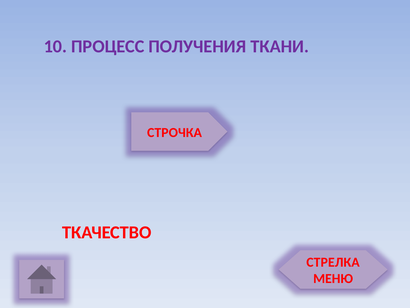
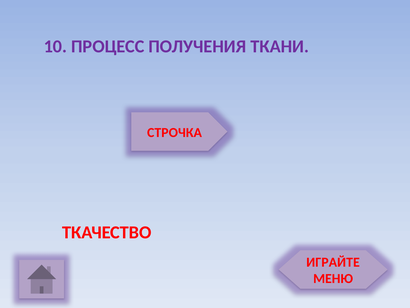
СТРЕЛКА: СТРЕЛКА -> ИГРАЙТЕ (333, 262)
